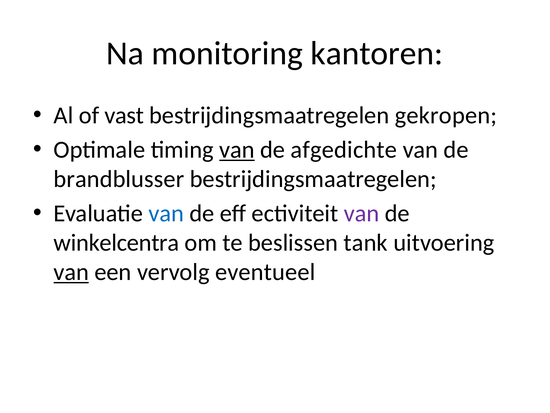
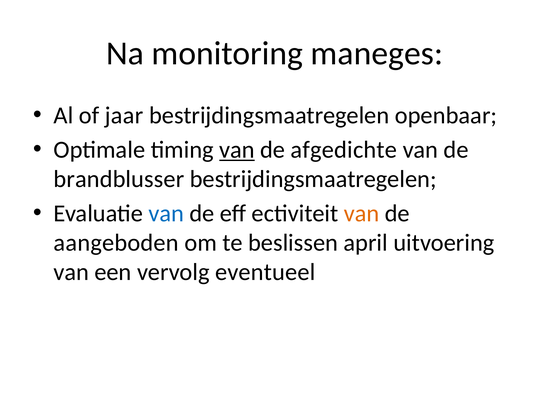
kantoren: kantoren -> maneges (377, 53)
vast: vast -> jaar (124, 115)
gekropen: gekropen -> openbaar (446, 115)
van colour: purple -> orange (362, 213)
winkelcentra: winkelcentra -> aangeboden (116, 243)
tank: tank -> april (366, 243)
van underline: present -> none (71, 272)
